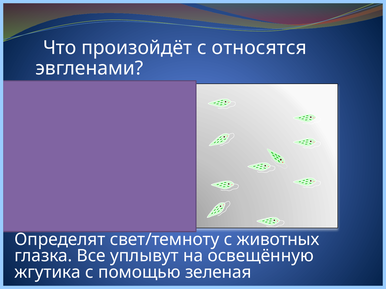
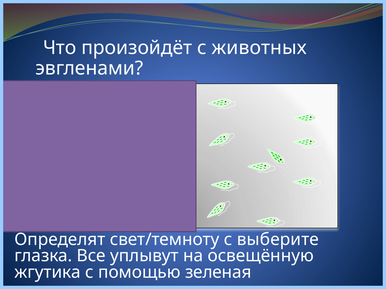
относятся: относятся -> животных (259, 48)
животных: животных -> выберите (278, 240)
